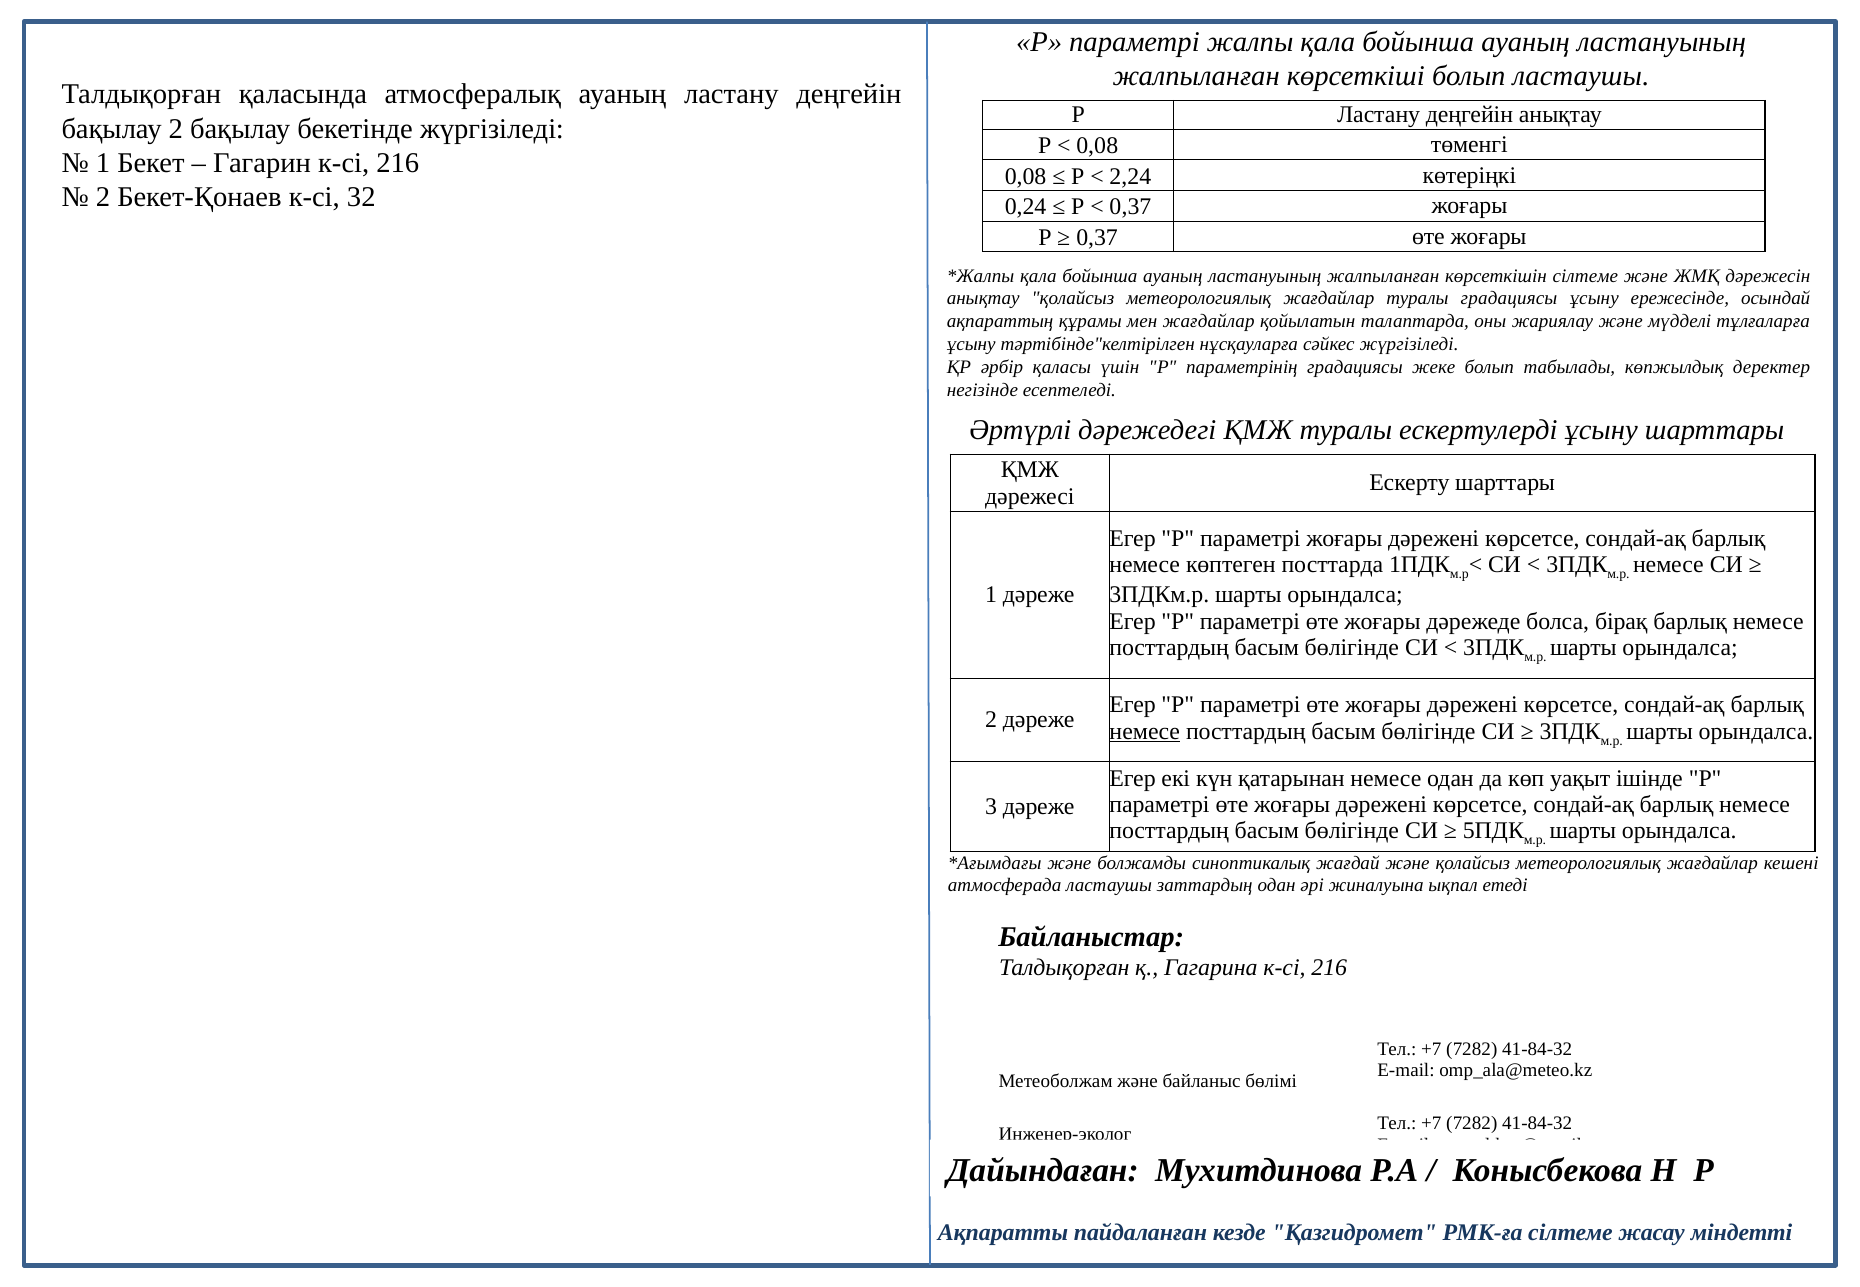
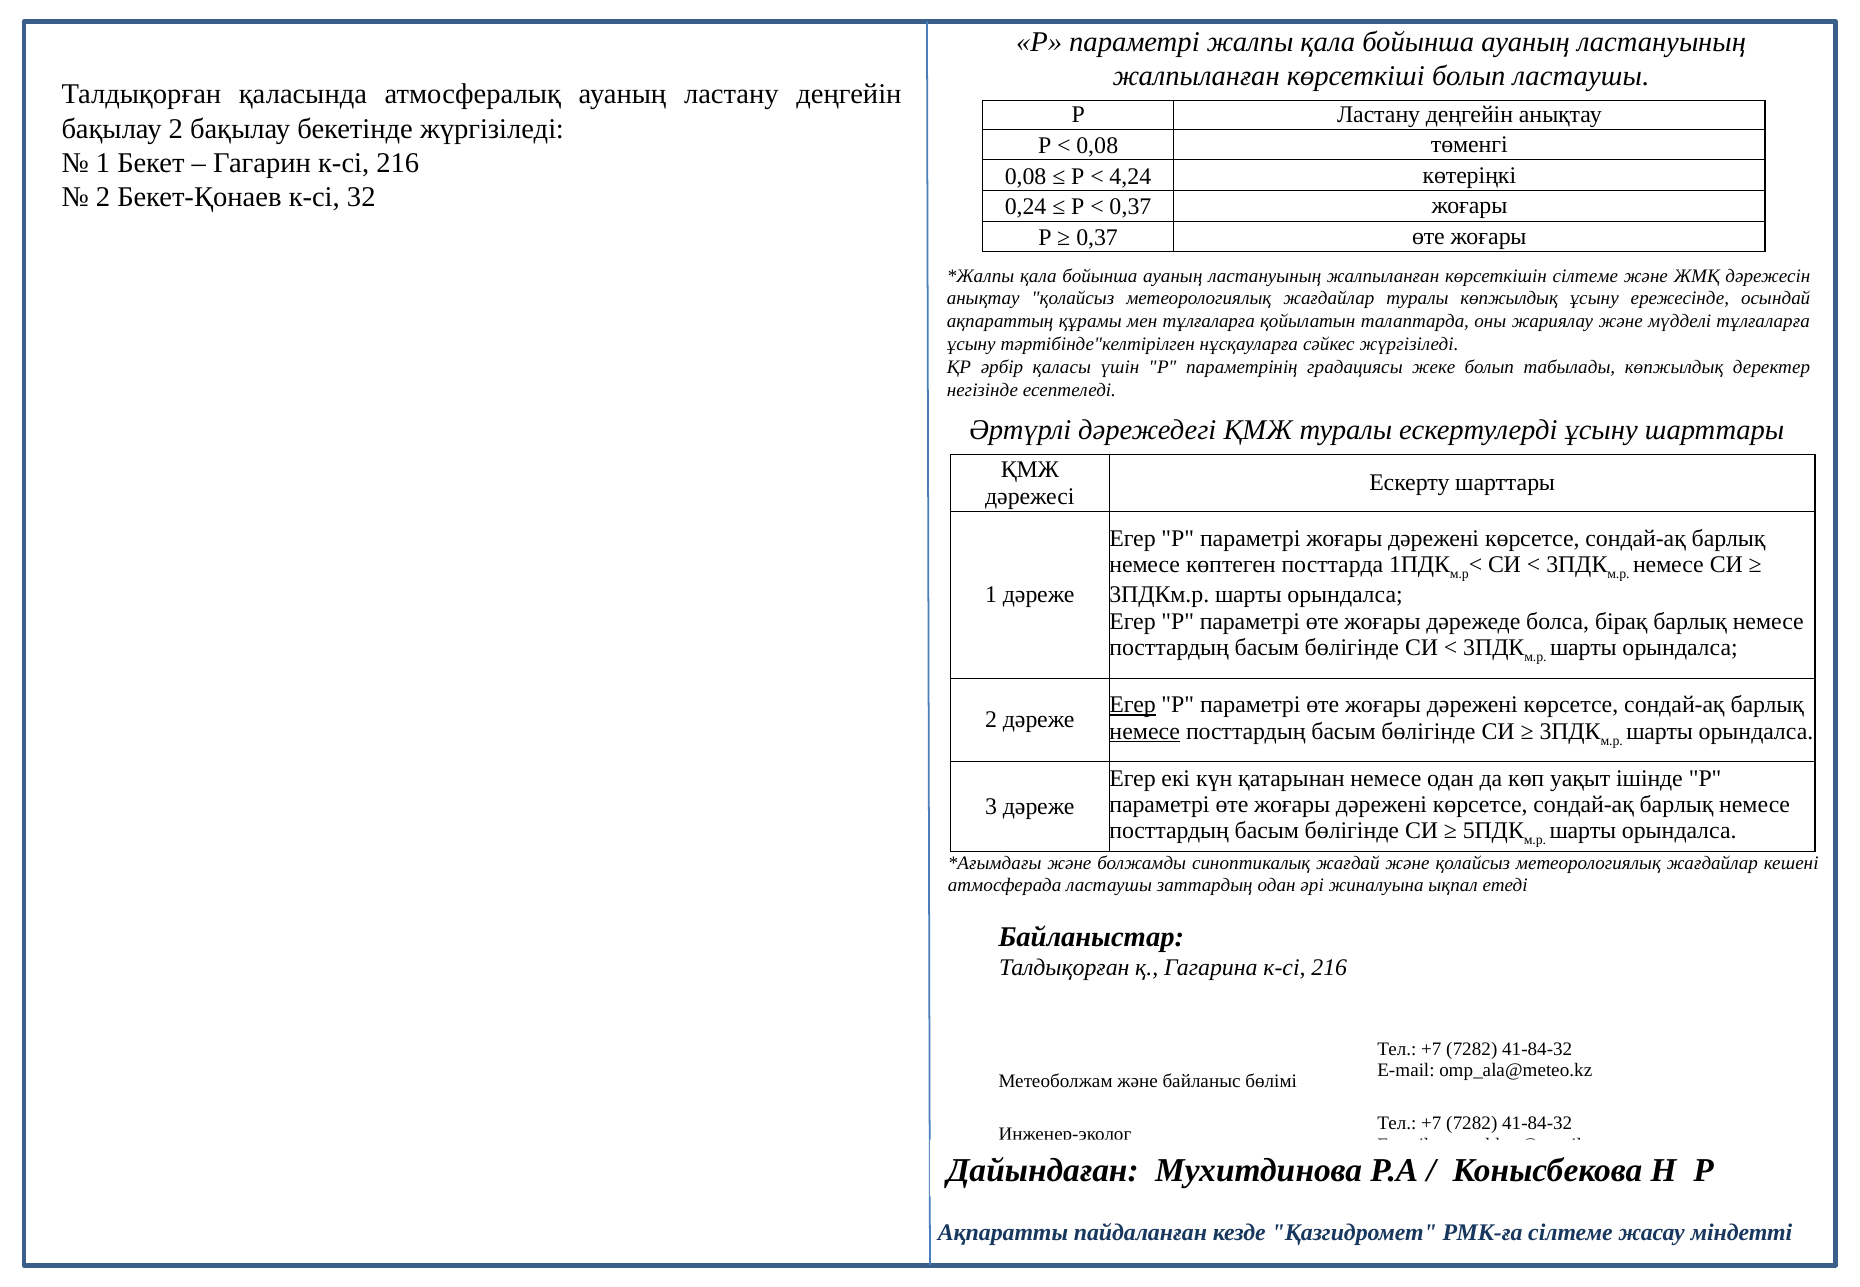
2,24: 2,24 -> 4,24 (1130, 176)
туралы градациясы: градациясы -> көпжылдық (1509, 299)
мен жағдайлар: жағдайлар -> тұлғаларға (1209, 322)
Егер underline: none -> present (1133, 705)
